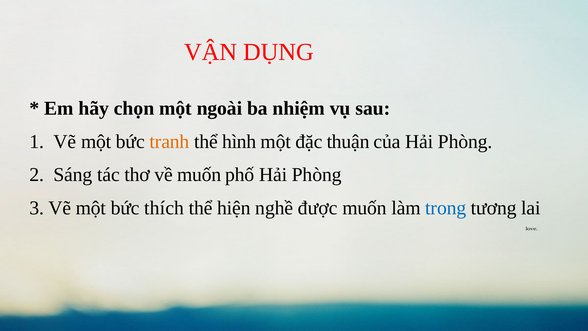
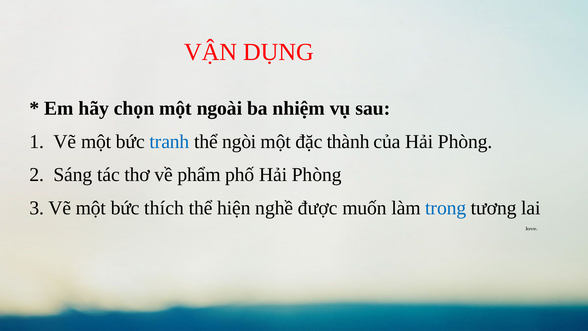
tranh colour: orange -> blue (169, 141)
hình: hình -> ngòi (239, 141)
thuận: thuận -> thành (348, 141)
về muốn: muốn -> phẩm (199, 175)
